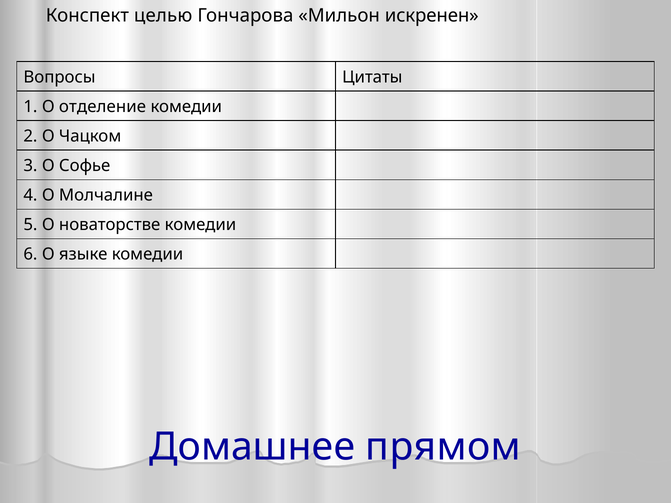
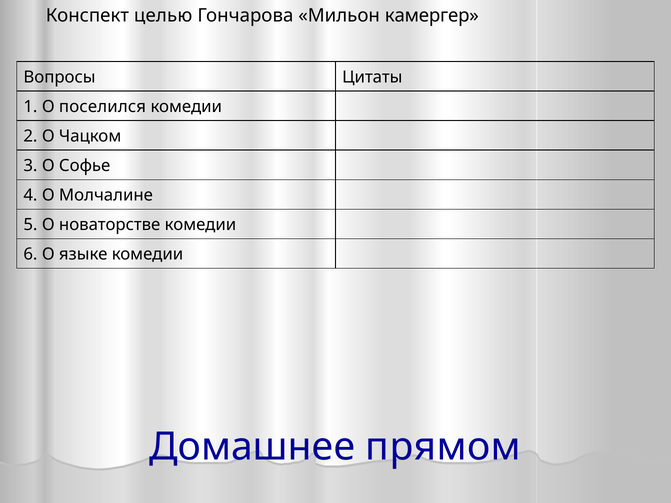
искренен: искренен -> камергер (432, 16)
отделение: отделение -> поселился (103, 107)
